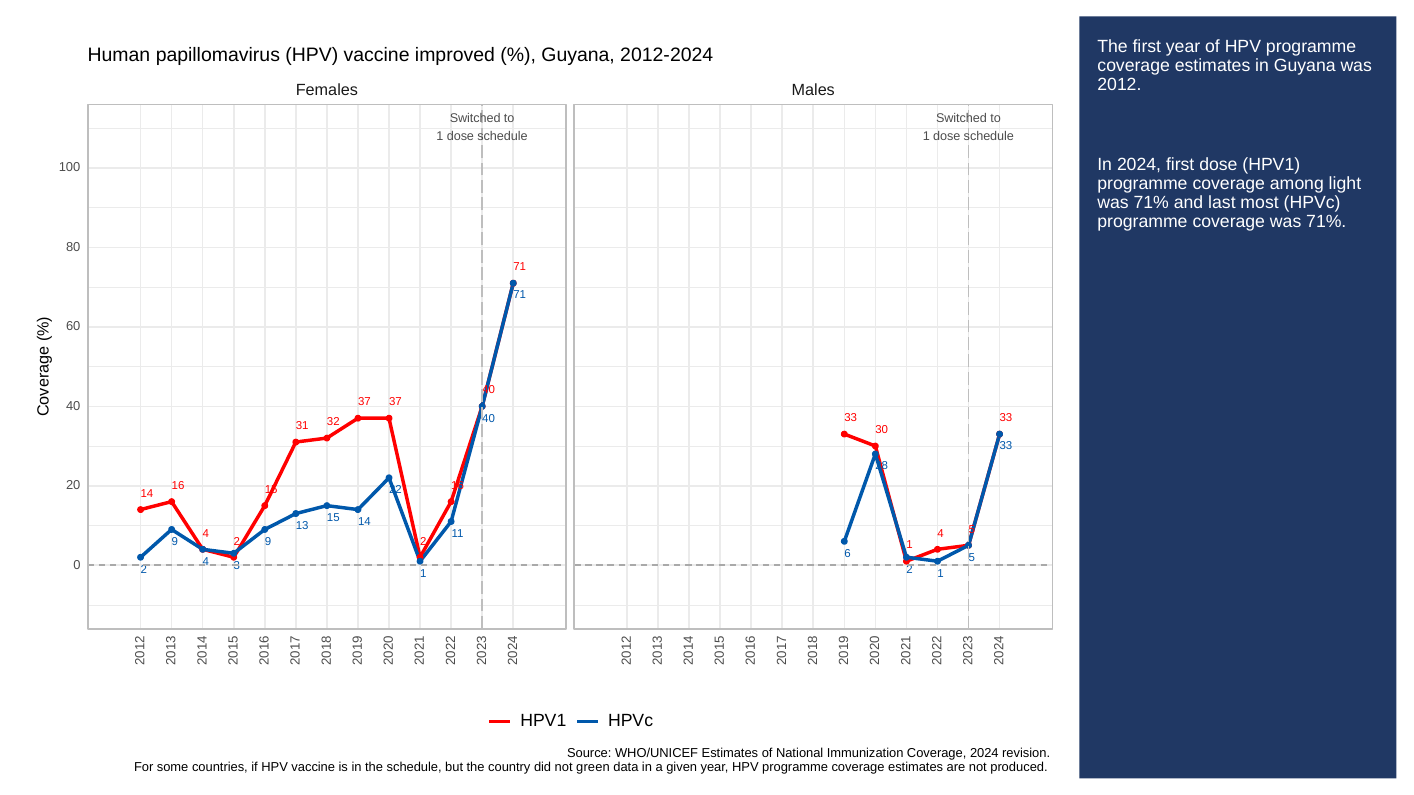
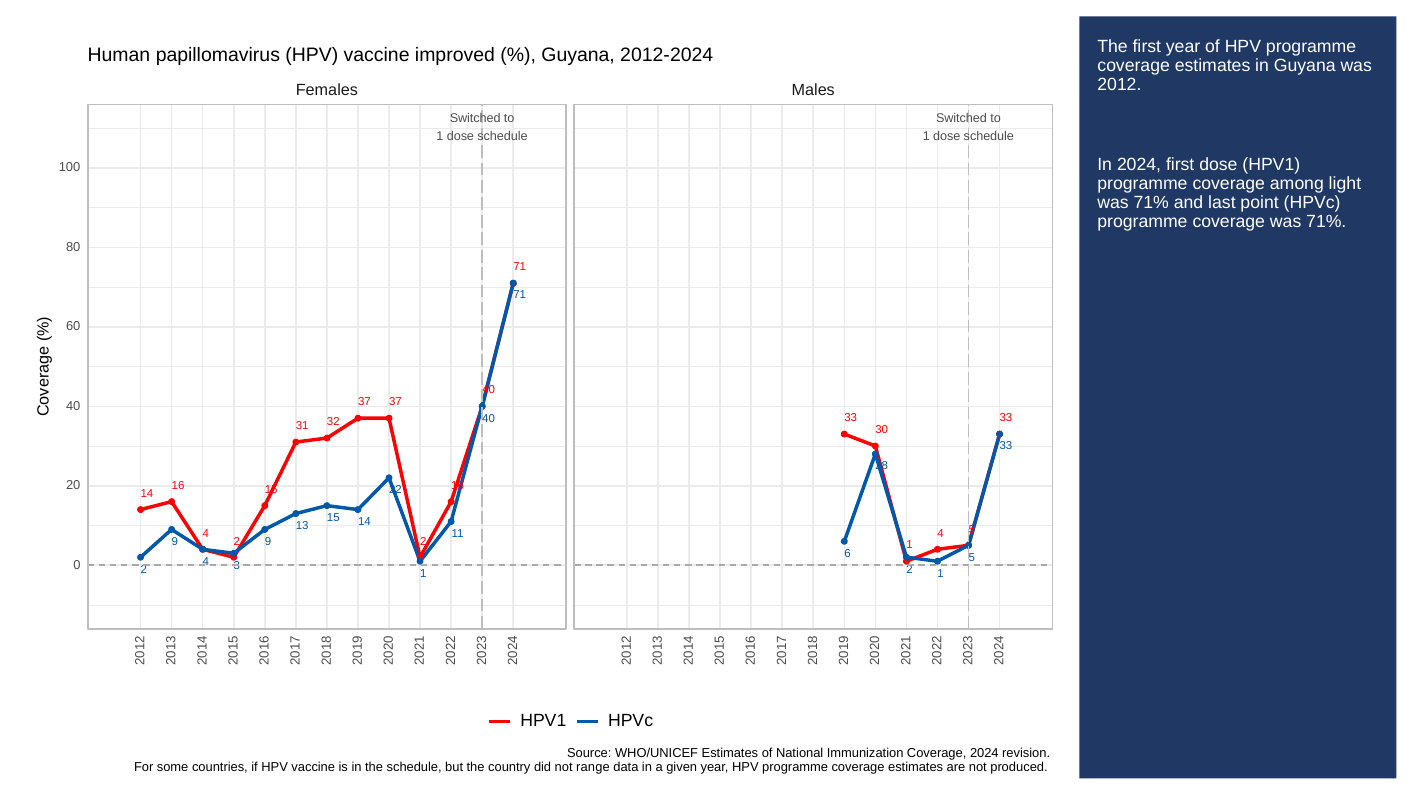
most: most -> point (1260, 203)
green: green -> range (593, 767)
